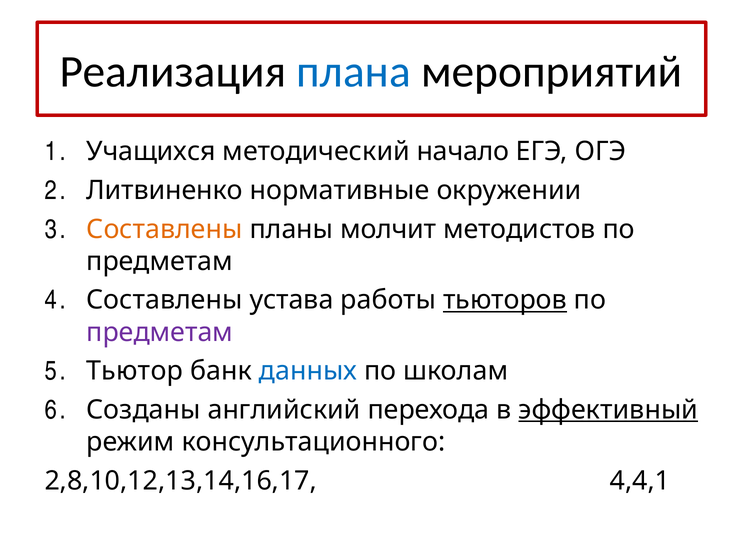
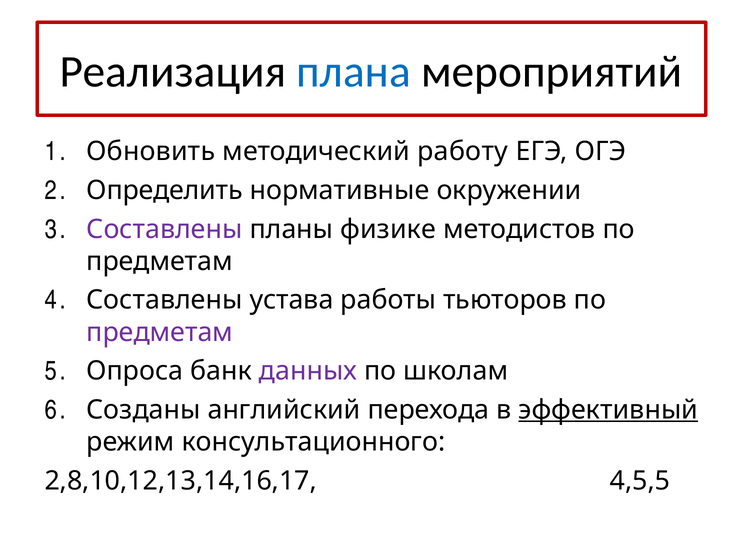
Учащихся: Учащихся -> Обновить (151, 152)
начало: начало -> работу (463, 152)
Литвиненко: Литвиненко -> Определить (165, 191)
Составлены colour: orange -> purple (164, 229)
молчит: молчит -> физике (388, 229)
тьюторов underline: present -> none (505, 300)
Тьютор: Тьютор -> Опроса (135, 371)
данных colour: blue -> purple (308, 371)
4,4,1: 4,4,1 -> 4,5,5 (640, 481)
